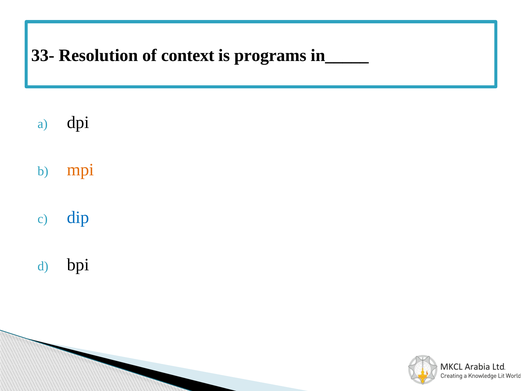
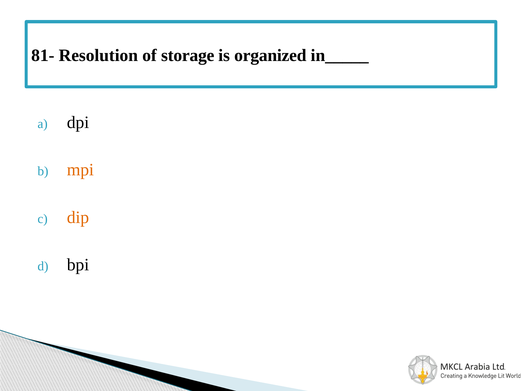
33-: 33- -> 81- (43, 56)
context: context -> storage (188, 56)
programs: programs -> organized (270, 56)
dip colour: blue -> orange (78, 218)
